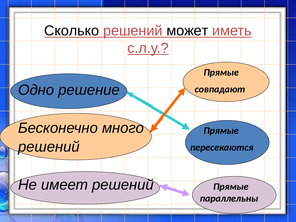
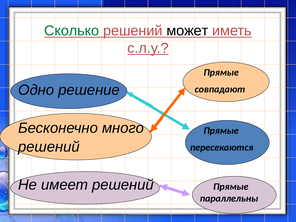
Сколько colour: black -> green (72, 31)
